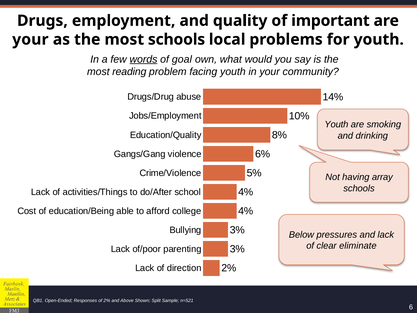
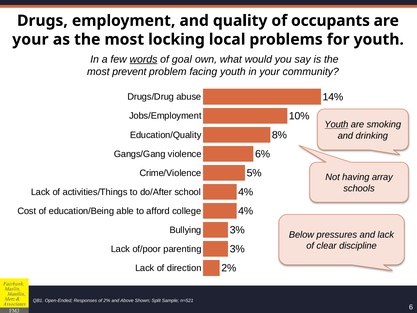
important: important -> occupants (330, 21)
most schools: schools -> locking (176, 39)
reading: reading -> prevent (129, 72)
Youth underline: none -> present (336, 124)
eliminate: eliminate -> discipline (358, 246)
